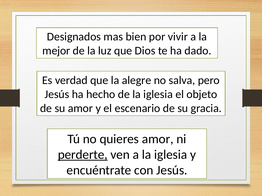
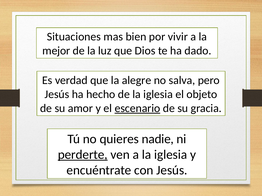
Designados: Designados -> Situaciones (74, 37)
escenario underline: none -> present (137, 108)
quieres amor: amor -> nadie (158, 139)
